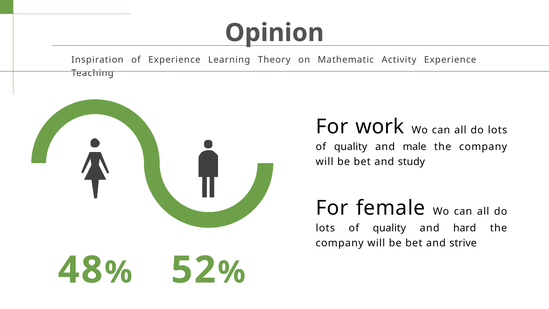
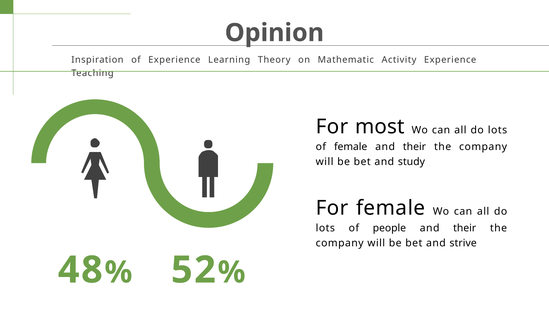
work: work -> most (380, 127)
quality: quality -> female (351, 147)
male: male -> their (414, 147)
quality: quality -> people (389, 228)
hard: hard -> their (465, 228)
